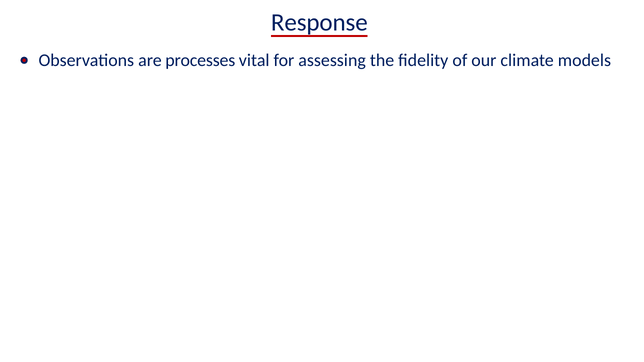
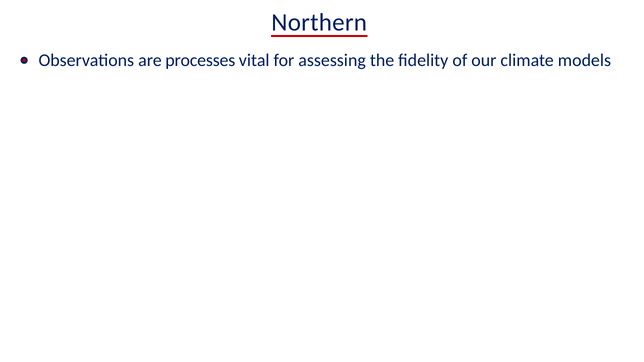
Response: Response -> Northern (319, 23)
